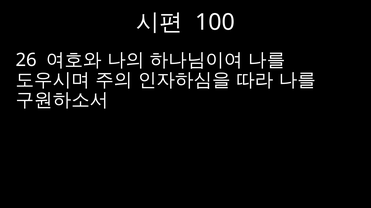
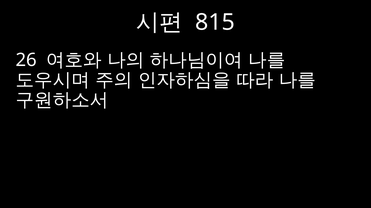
100: 100 -> 815 (215, 22)
